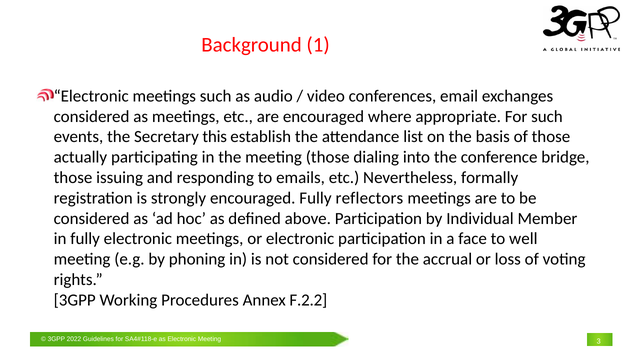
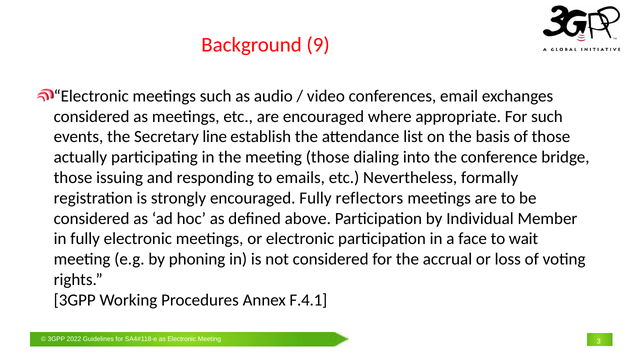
1: 1 -> 9 (318, 45)
this: this -> line (215, 137)
well: well -> wait (523, 239)
F.2.2: F.2.2 -> F.4.1 (308, 300)
